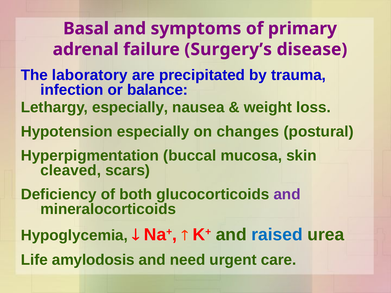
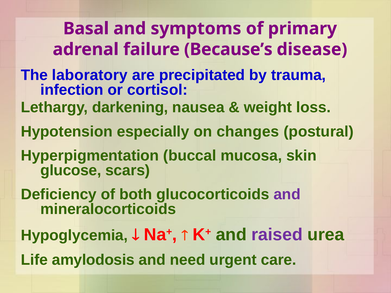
Surgery’s: Surgery’s -> Because’s (228, 49)
balance: balance -> cortisol (157, 90)
Lethargy especially: especially -> darkening (130, 107)
cleaved: cleaved -> glucose (71, 170)
raised colour: blue -> purple (277, 235)
